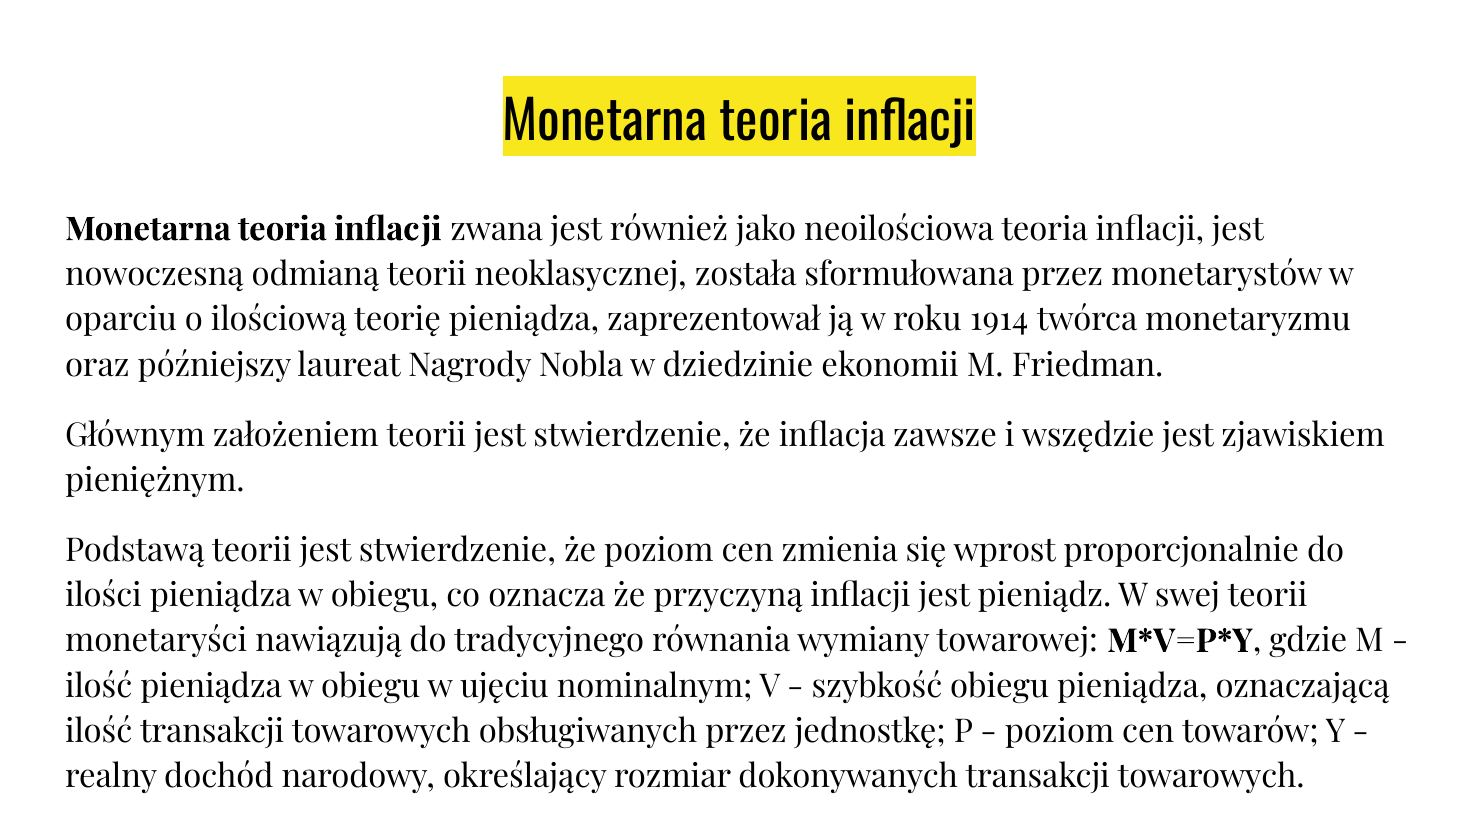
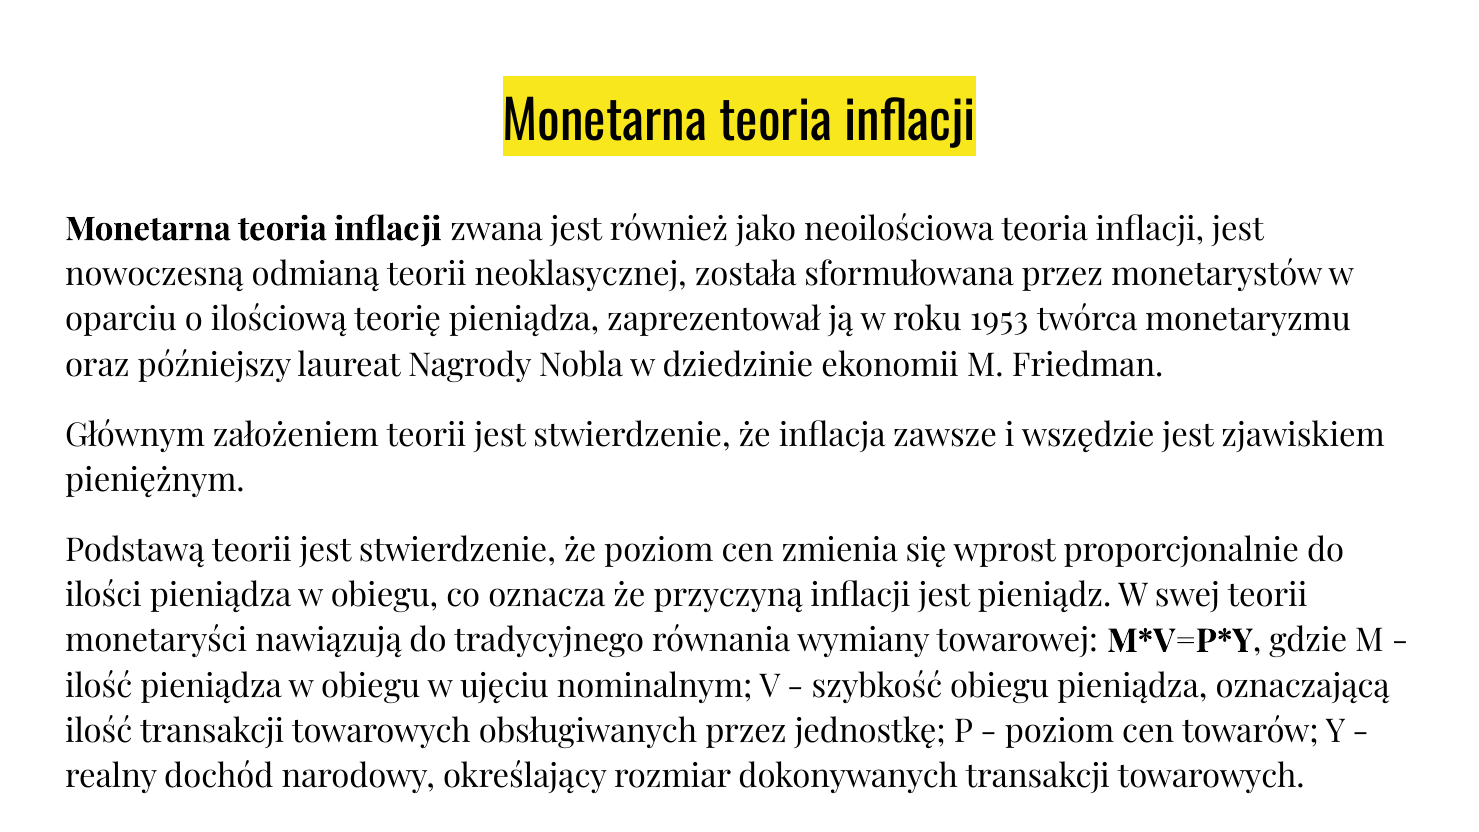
1914: 1914 -> 1953 (999, 320)
